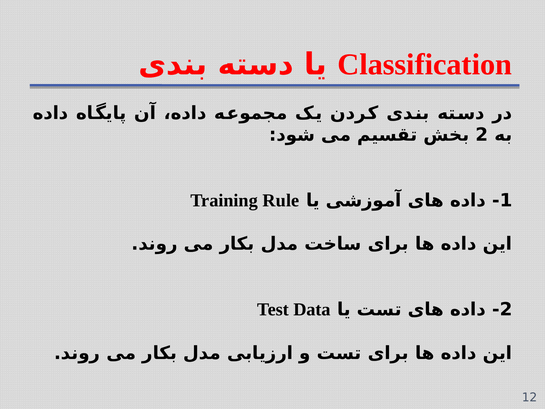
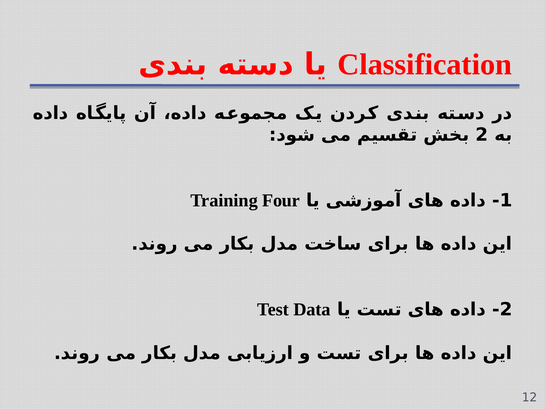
Rule: Rule -> Four (281, 200)
